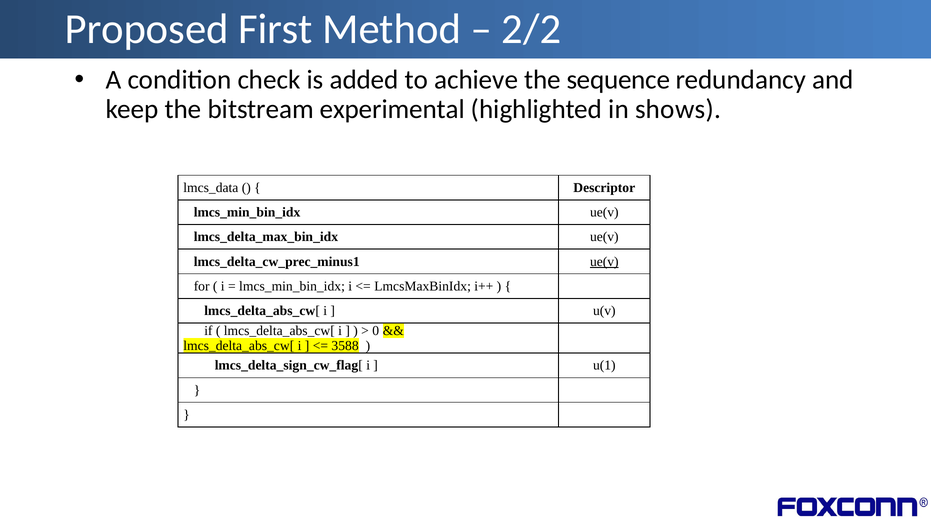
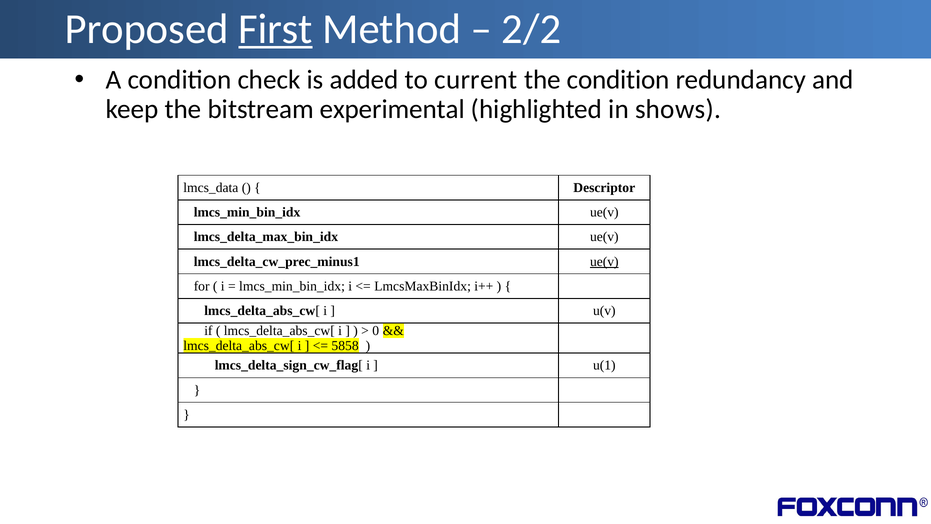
First underline: none -> present (275, 29)
achieve: achieve -> current (476, 80)
the sequence: sequence -> condition (618, 80)
3588: 3588 -> 5858 (345, 345)
